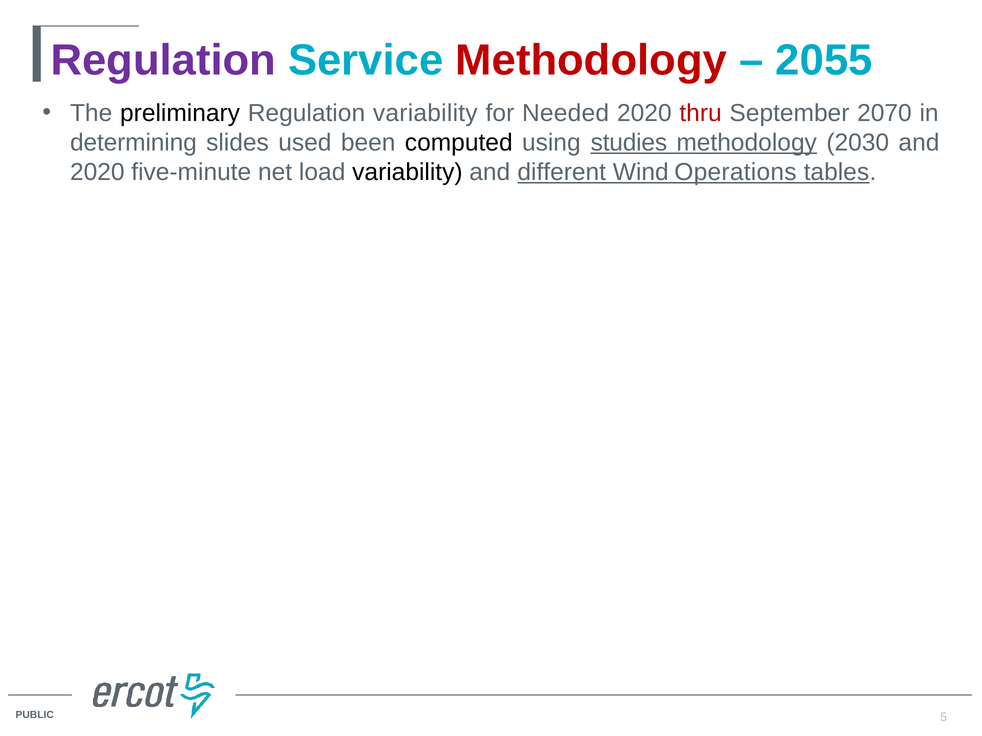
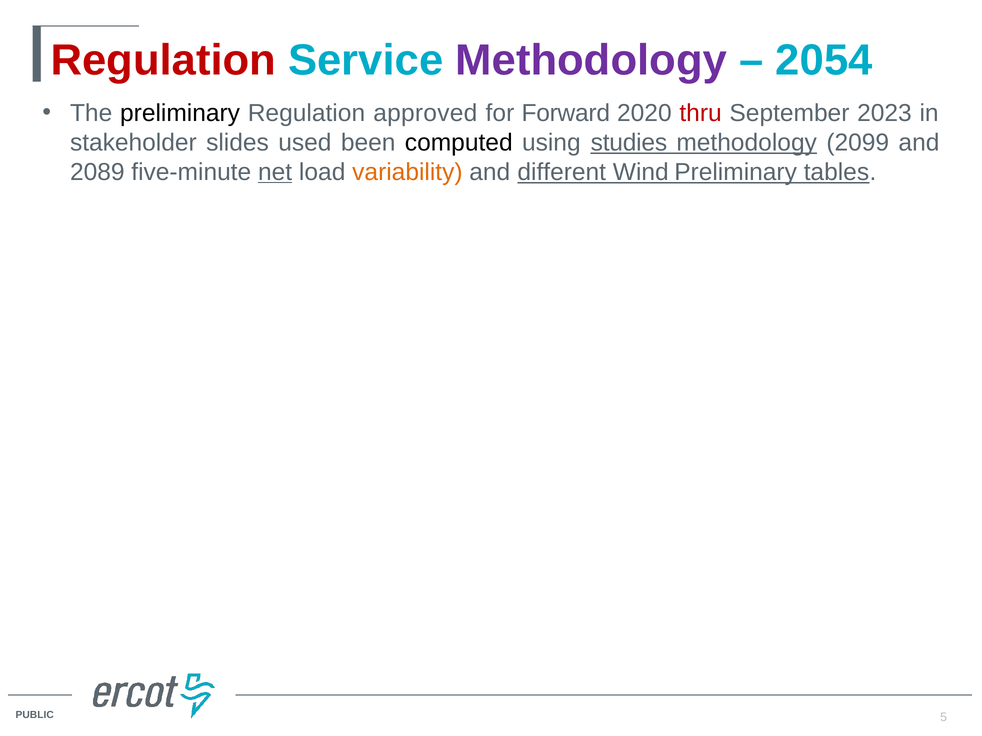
Regulation colour: purple -> red (163, 60)
Methodology colour: red -> purple (591, 60)
2055: 2055 -> 2054 (824, 60)
Regulation variability: variability -> approved (425, 113)
Needed: Needed -> Forward (566, 113)
2070: 2070 -> 2023 (884, 113)
determining: determining -> stakeholder (133, 143)
2030: 2030 -> 2099 (858, 143)
2020: 2020 -> 2089 (97, 172)
net underline: none -> present (275, 172)
variability colour: black -> orange (407, 172)
Wind Operations: Operations -> Preliminary (736, 172)
